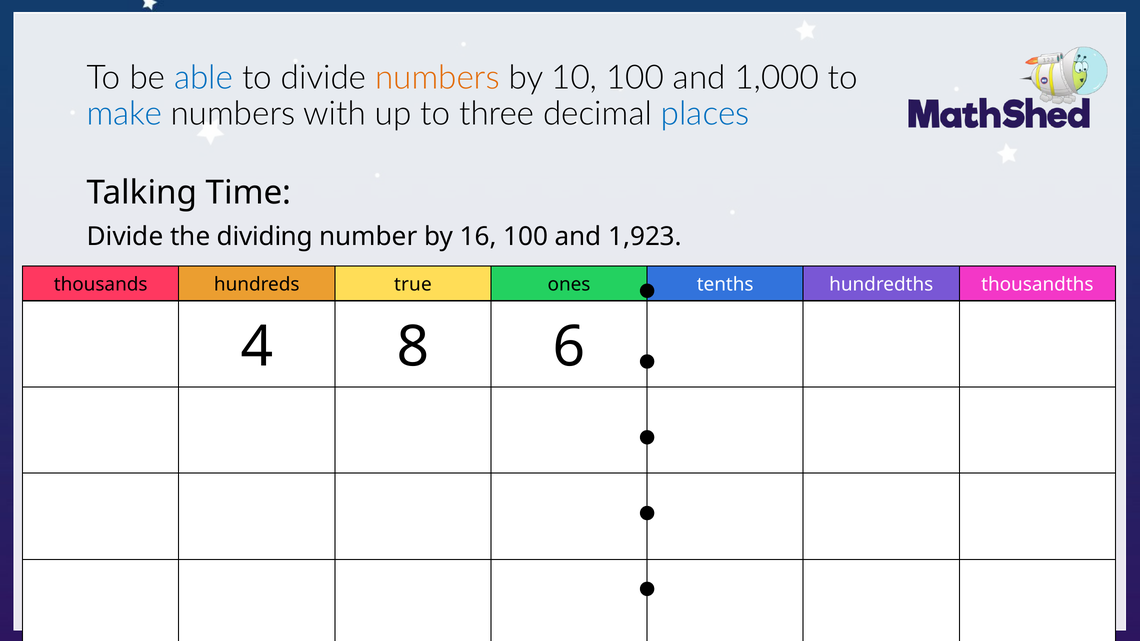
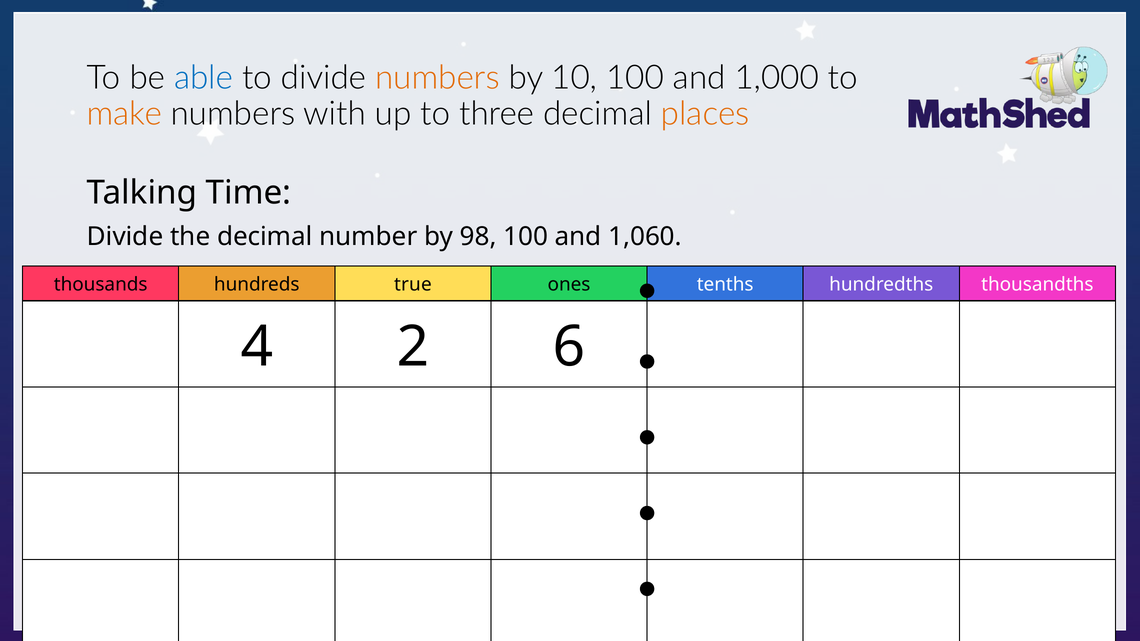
make colour: blue -> orange (124, 114)
places colour: blue -> orange (705, 114)
the dividing: dividing -> decimal (265, 237)
16: 16 -> 98 (478, 237)
1,923: 1,923 -> 1,060 (645, 237)
8: 8 -> 2 (413, 347)
